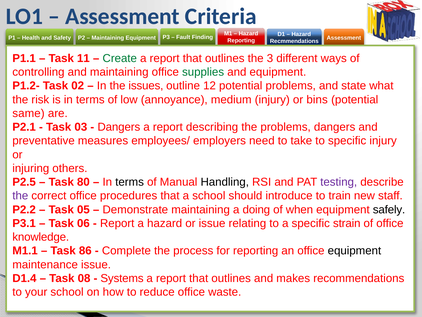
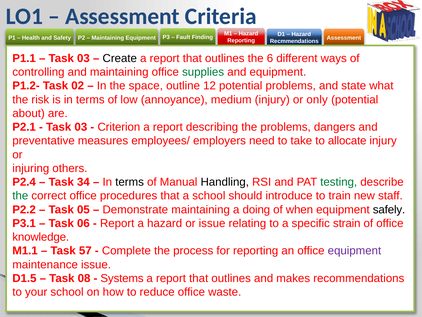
11: 11 -> 03 (83, 58)
Create colour: green -> black (120, 58)
3: 3 -> 6 (270, 58)
issues: issues -> space (146, 86)
bins: bins -> only (317, 99)
same: same -> about (29, 113)
Dangers: Dangers -> Criterion (119, 127)
to specific: specific -> allocate (347, 141)
P2.5: P2.5 -> P2.4 (24, 182)
80: 80 -> 34 (83, 182)
testing colour: purple -> green (339, 182)
the colour: purple -> green (20, 196)
86: 86 -> 57 (85, 250)
equipment colour: black -> purple (354, 250)
D1.4: D1.4 -> D1.5 (24, 278)
